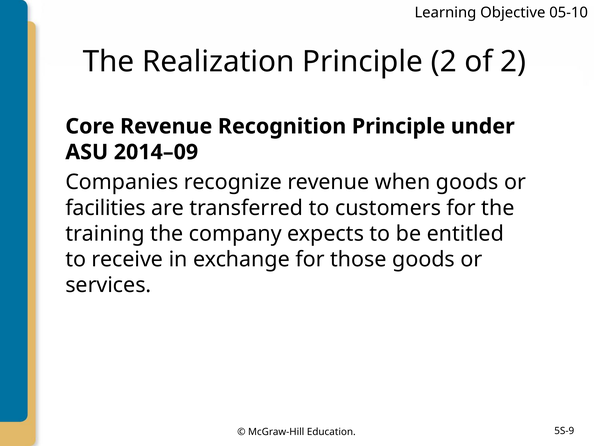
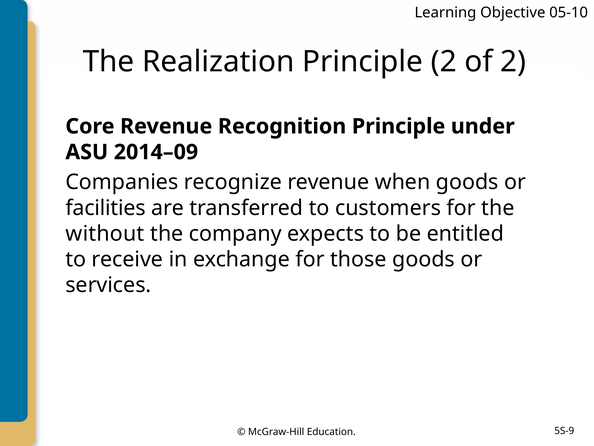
training: training -> without (105, 233)
